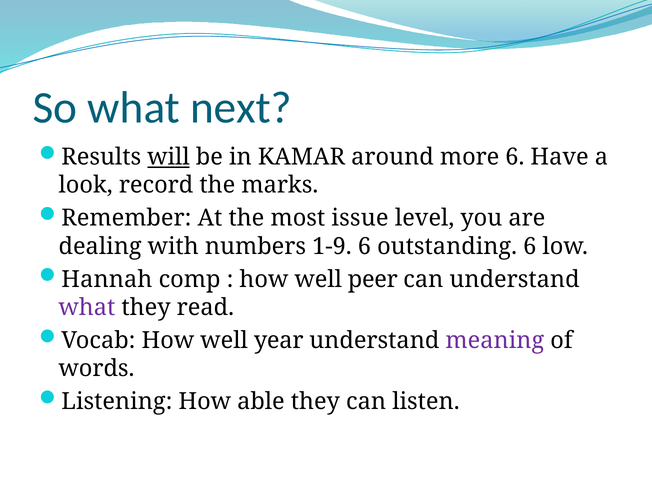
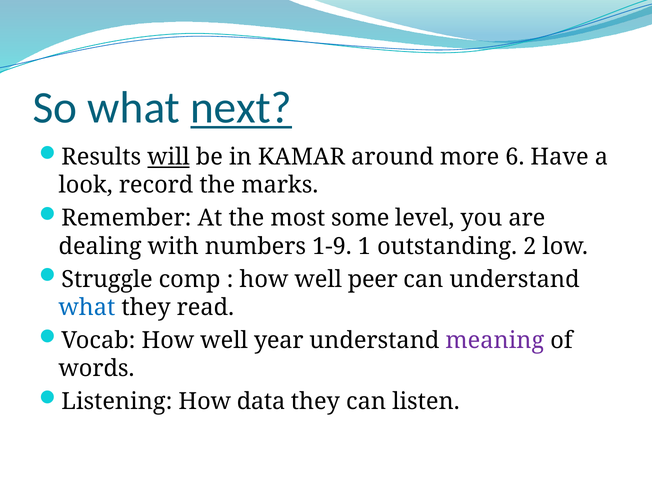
next underline: none -> present (241, 108)
issue: issue -> some (360, 218)
1-9 6: 6 -> 1 (364, 246)
outstanding 6: 6 -> 2 (530, 246)
Hannah: Hannah -> Struggle (107, 279)
what colour: purple -> blue (87, 308)
able: able -> data (261, 402)
